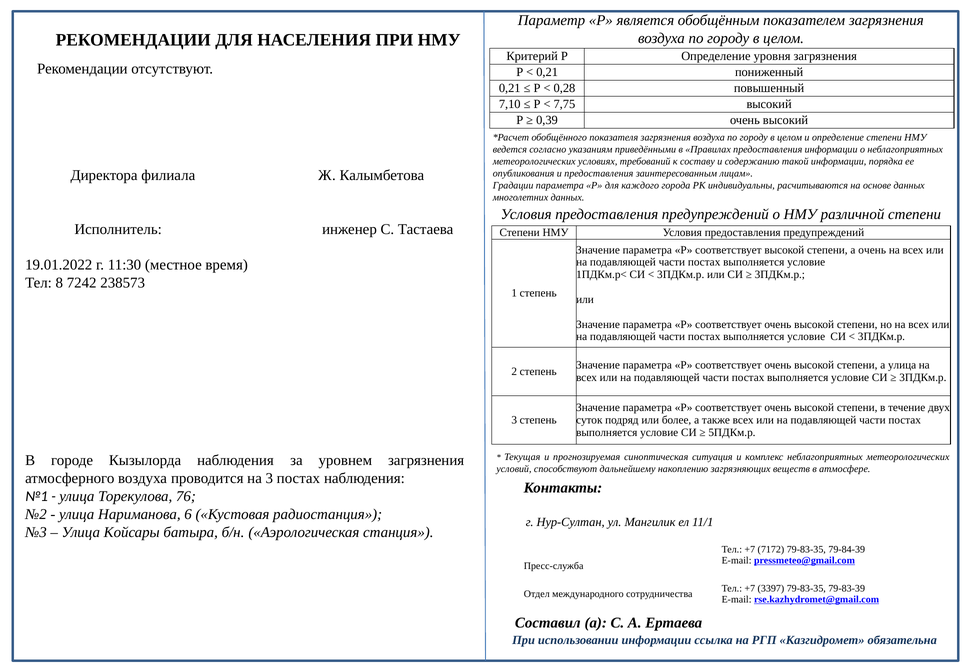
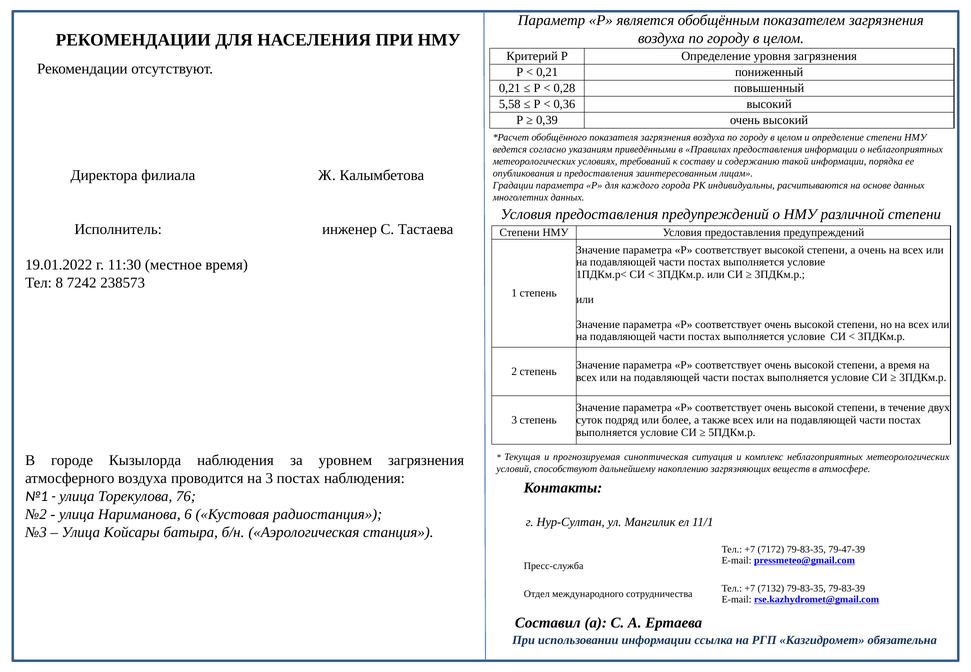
7,10: 7,10 -> 5,58 (510, 104)
7,75: 7,75 -> 0,36 (564, 104)
а улица: улица -> время (902, 365)
79-84-39: 79-84-39 -> 79-47-39 (847, 550)
3397: 3397 -> 7132 (771, 589)
